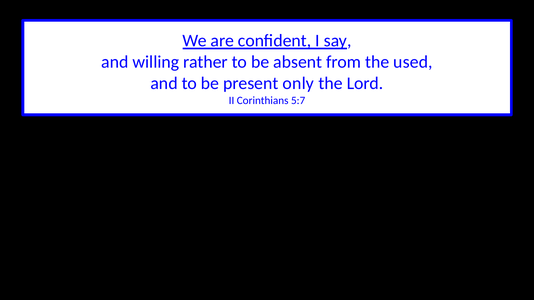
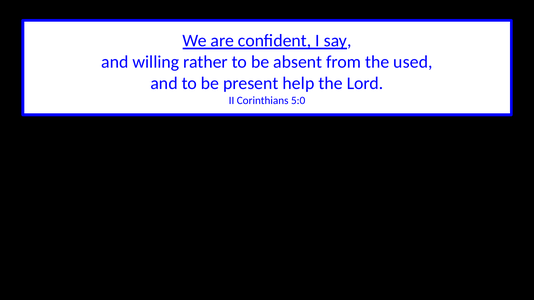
only: only -> help (298, 84)
5:7: 5:7 -> 5:0 (298, 100)
